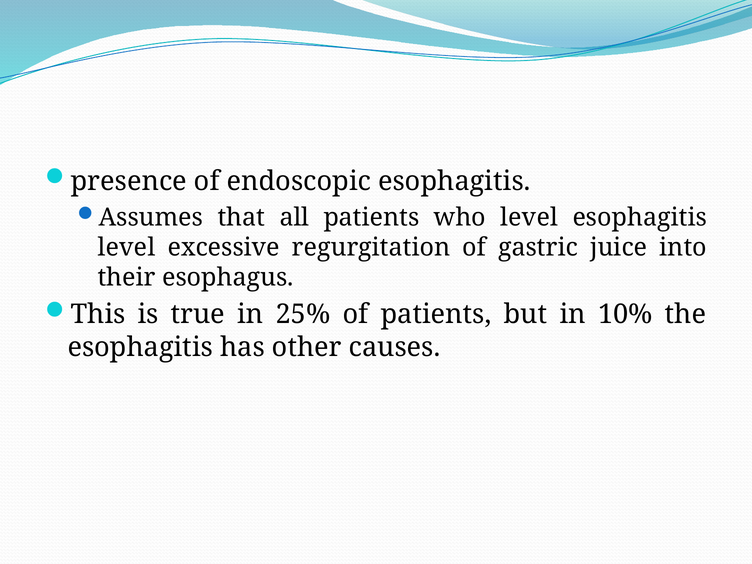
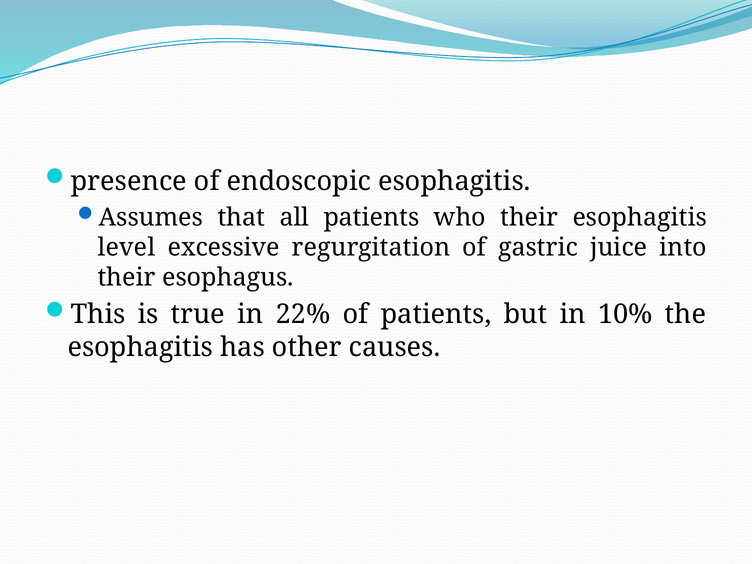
who level: level -> their (529, 217)
25%: 25% -> 22% (303, 314)
